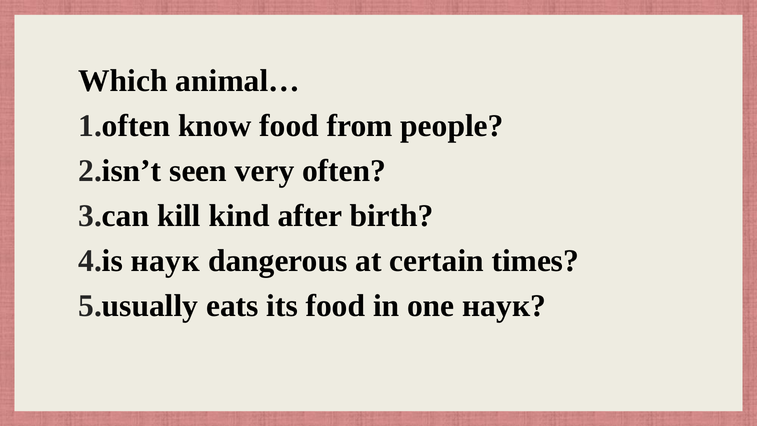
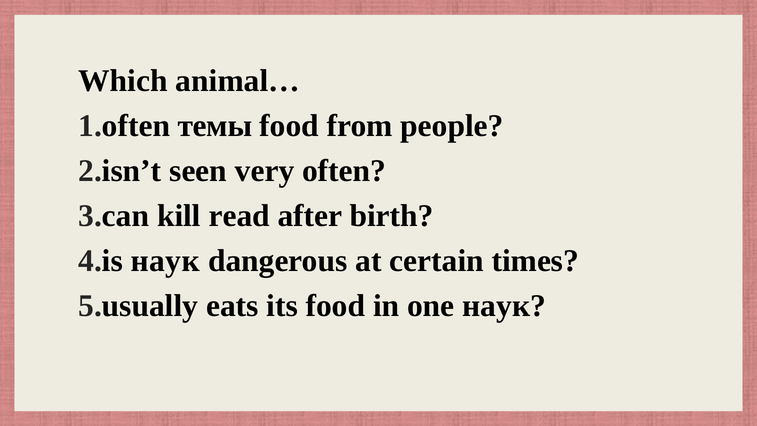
know: know -> темы (215, 126)
kind: kind -> read (239, 216)
